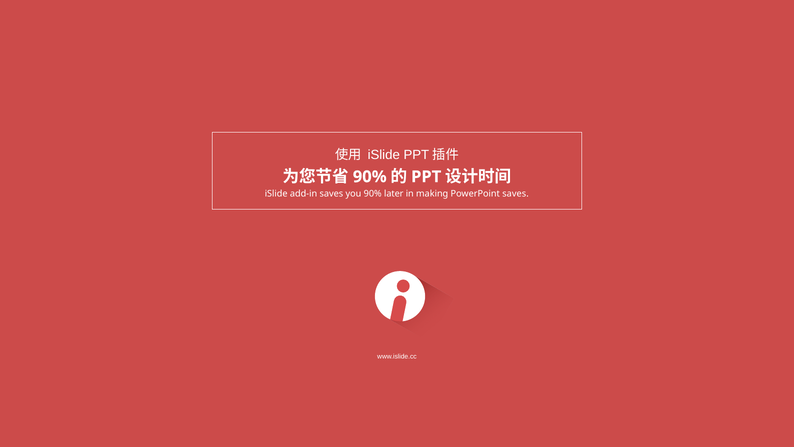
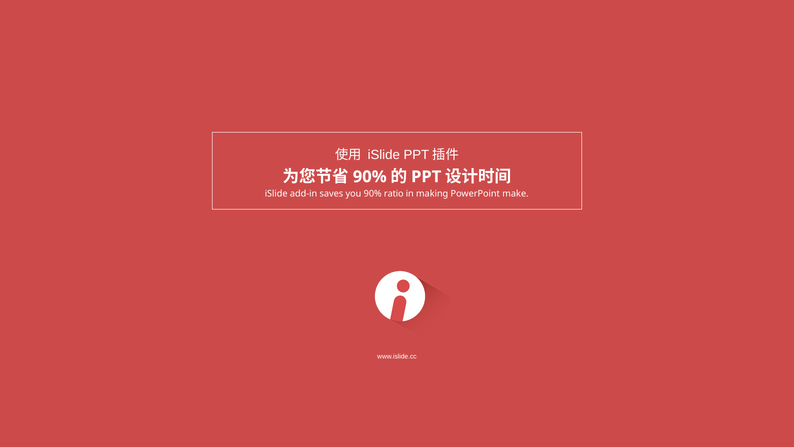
later: later -> ratio (394, 194)
PowerPoint saves: saves -> make (515, 194)
